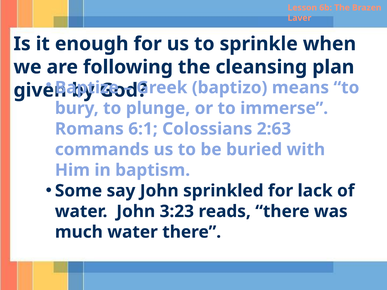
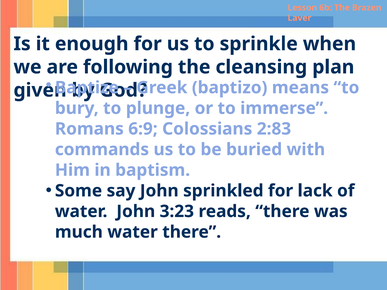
6:1: 6:1 -> 6:9 (143, 129)
2:63: 2:63 -> 2:83 (274, 129)
